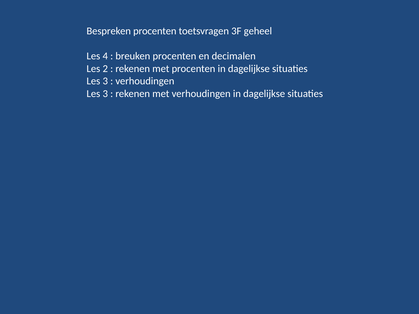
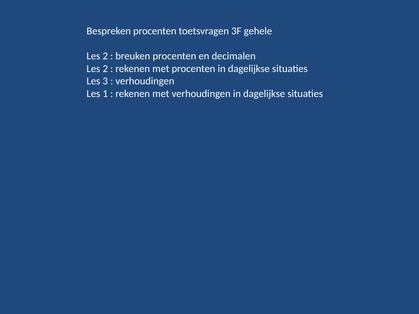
geheel: geheel -> gehele (258, 31)
4: 4 -> 2 (105, 56)
3: 3 -> 1 (105, 94)
